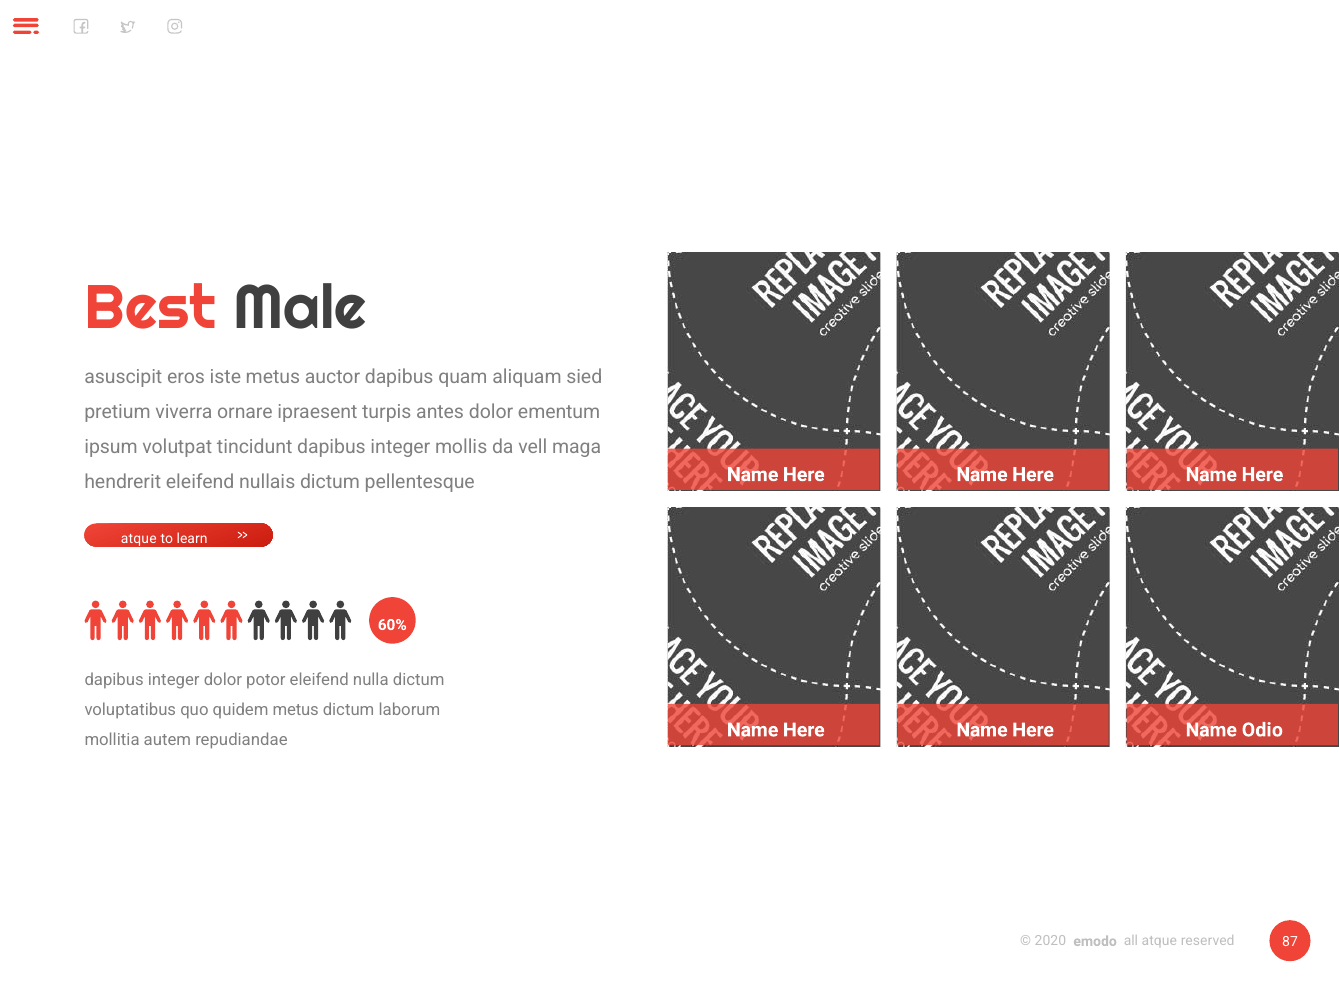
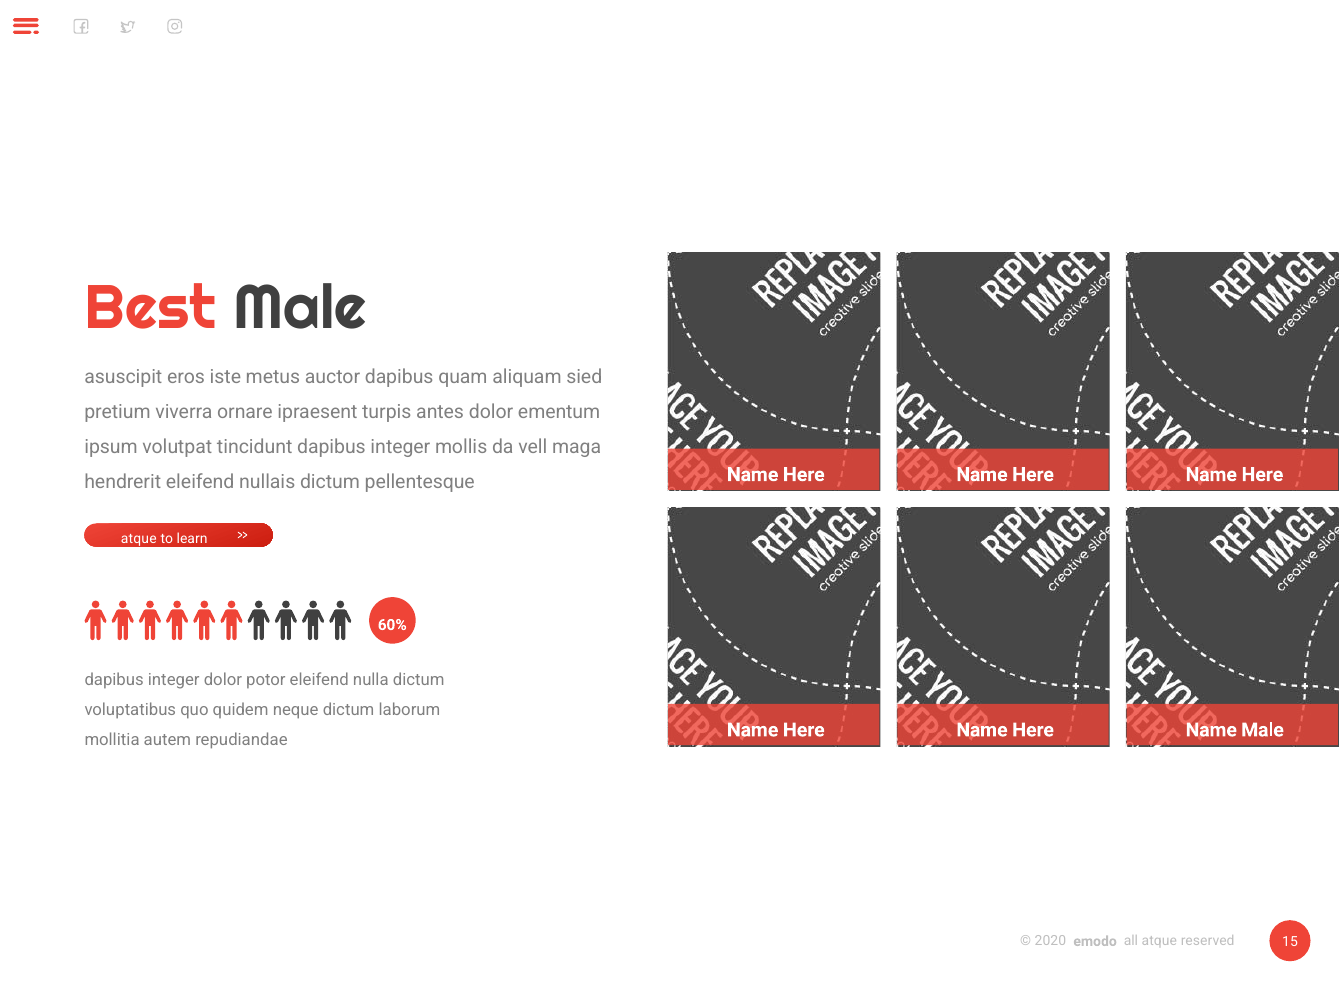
quidem metus: metus -> neque (296, 710)
Name Odio: Odio -> Male (1263, 730)
87: 87 -> 15 (1290, 942)
